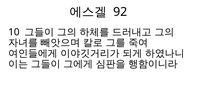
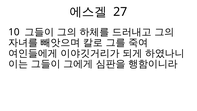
92: 92 -> 27 (120, 12)
